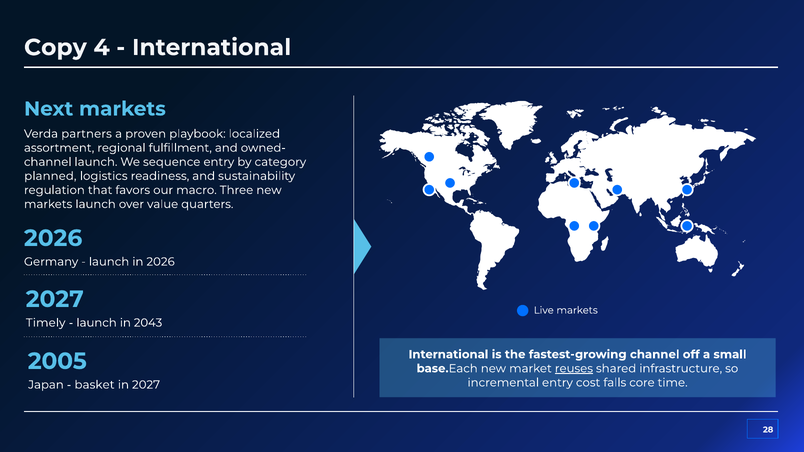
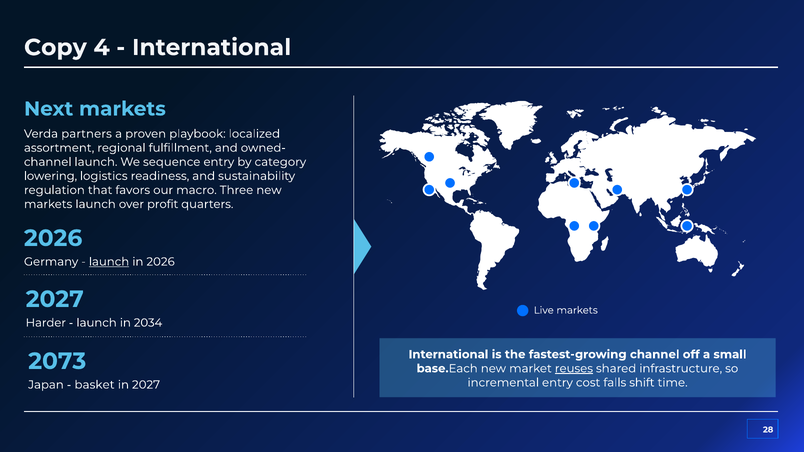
planned: planned -> lowering (50, 176)
value: value -> profit (163, 204)
launch underline: none -> present (109, 262)
Timely: Timely -> Harder (46, 323)
2043: 2043 -> 2034 (148, 323)
2005: 2005 -> 2073 (57, 361)
core: core -> shift (642, 383)
